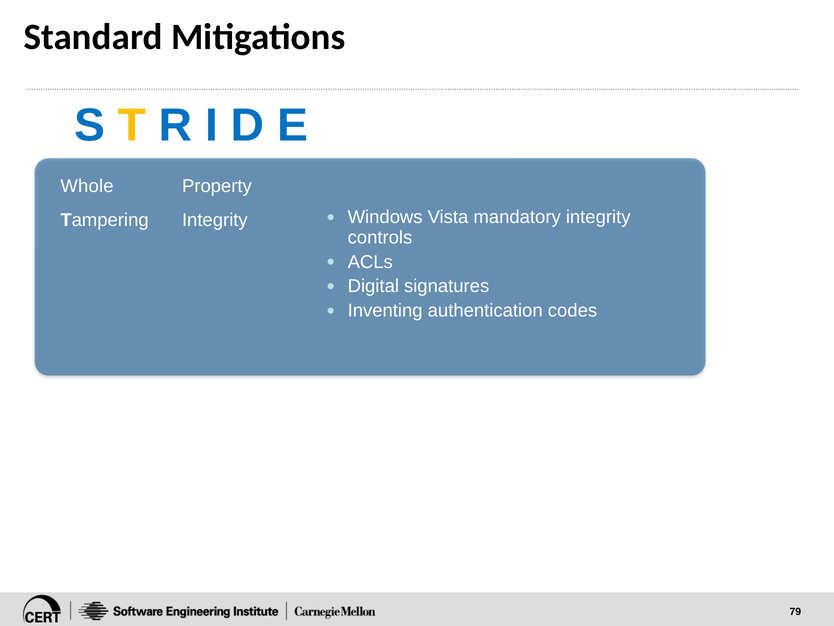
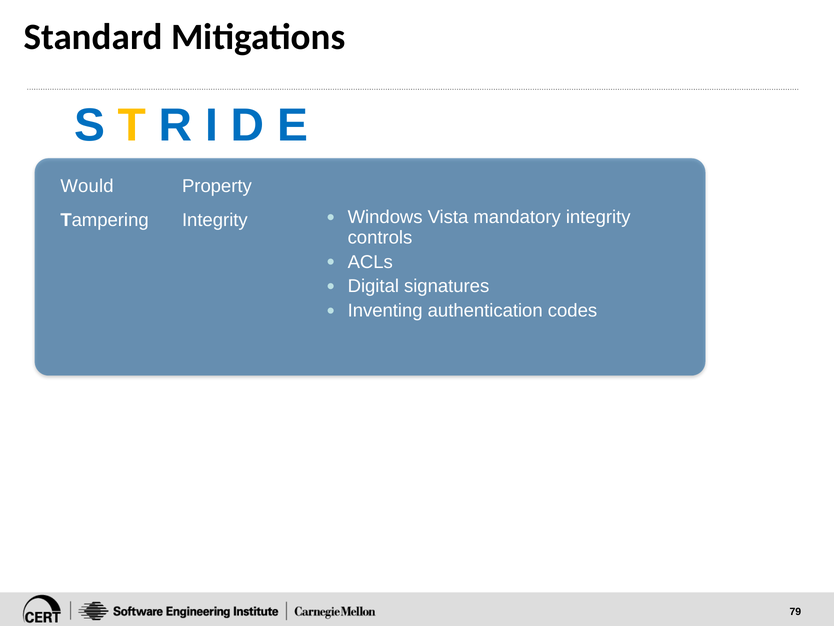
Whole: Whole -> Would (87, 186)
